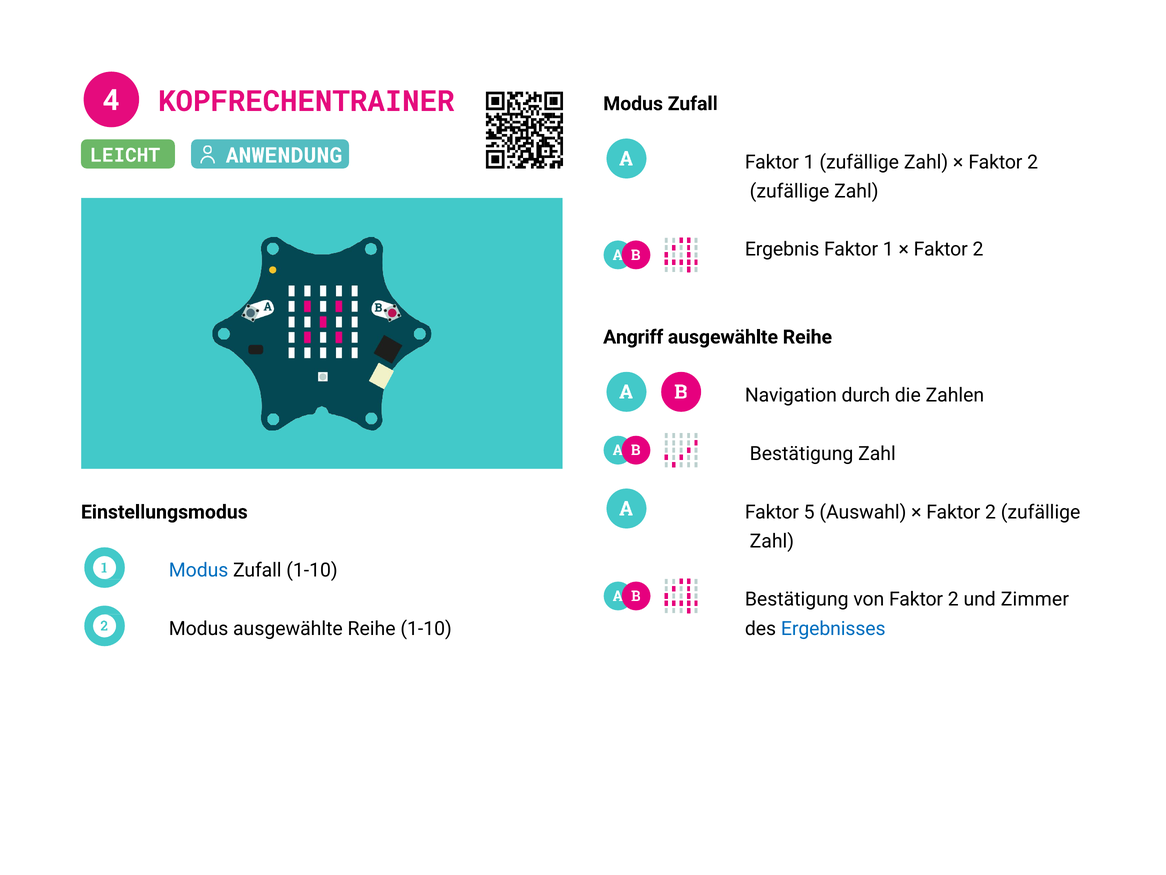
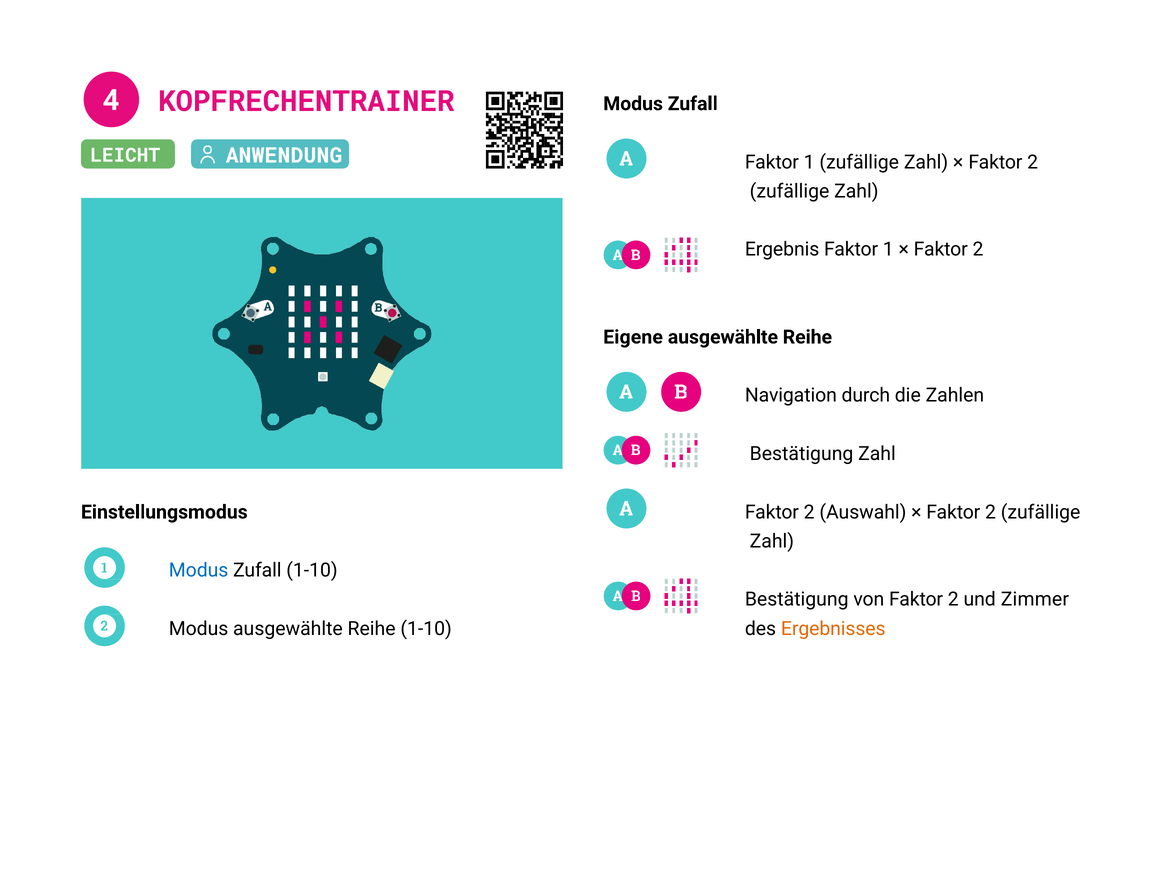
Angriff: Angriff -> Eigene (633, 337)
5: 5 -> 2 (809, 512)
Ergebnisses colour: blue -> orange (833, 628)
